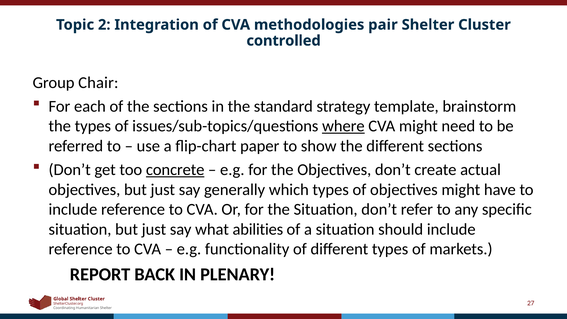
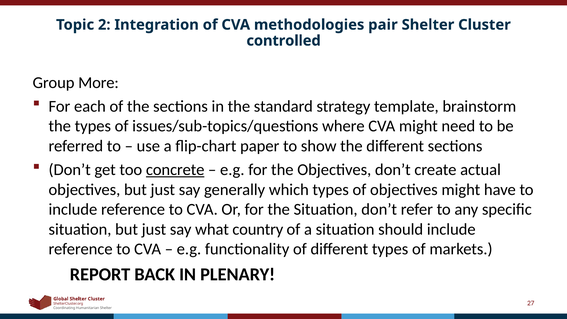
Chair: Chair -> More (99, 83)
where underline: present -> none (343, 126)
abilities: abilities -> country (258, 229)
